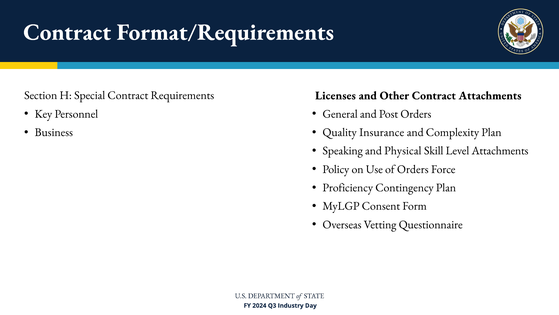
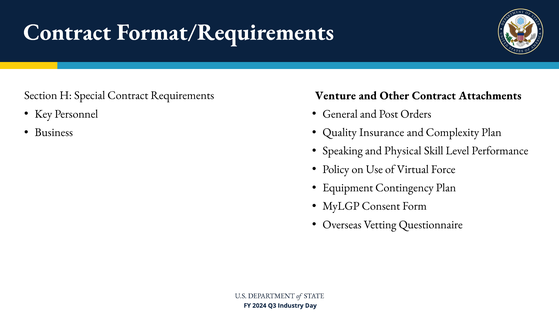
Licenses: Licenses -> Venture (335, 95)
Level Attachments: Attachments -> Performance (500, 151)
of Orders: Orders -> Virtual (413, 169)
Proficiency: Proficiency -> Equipment (348, 187)
